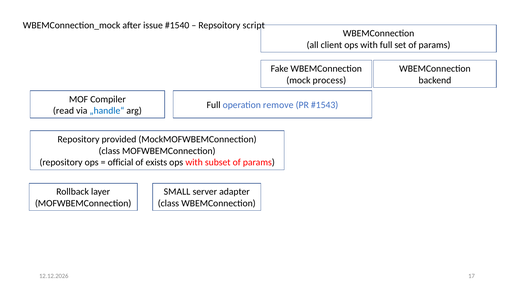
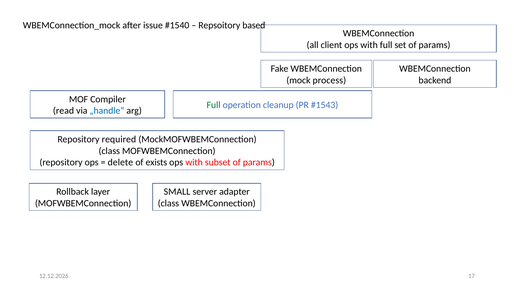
script: script -> based (254, 25)
Full colour: black -> green (214, 105)
remove: remove -> cleanup (278, 105)
provided: provided -> required (119, 139)
official: official -> delete (120, 163)
